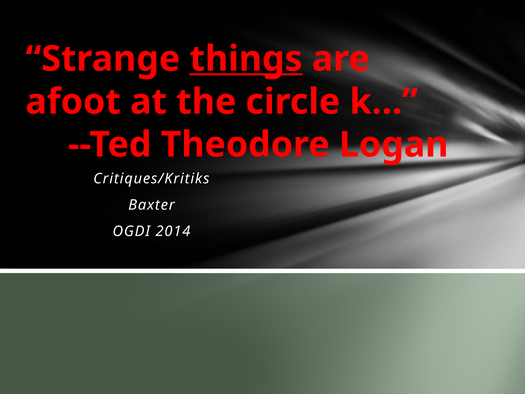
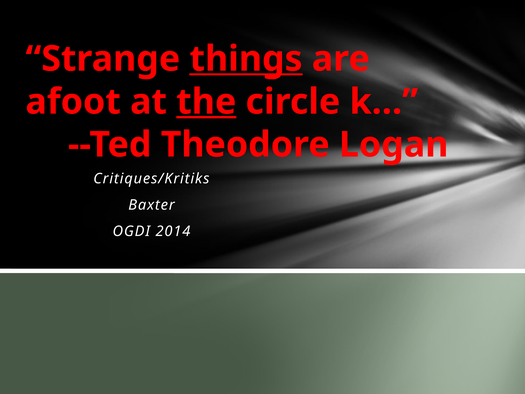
the underline: none -> present (206, 102)
